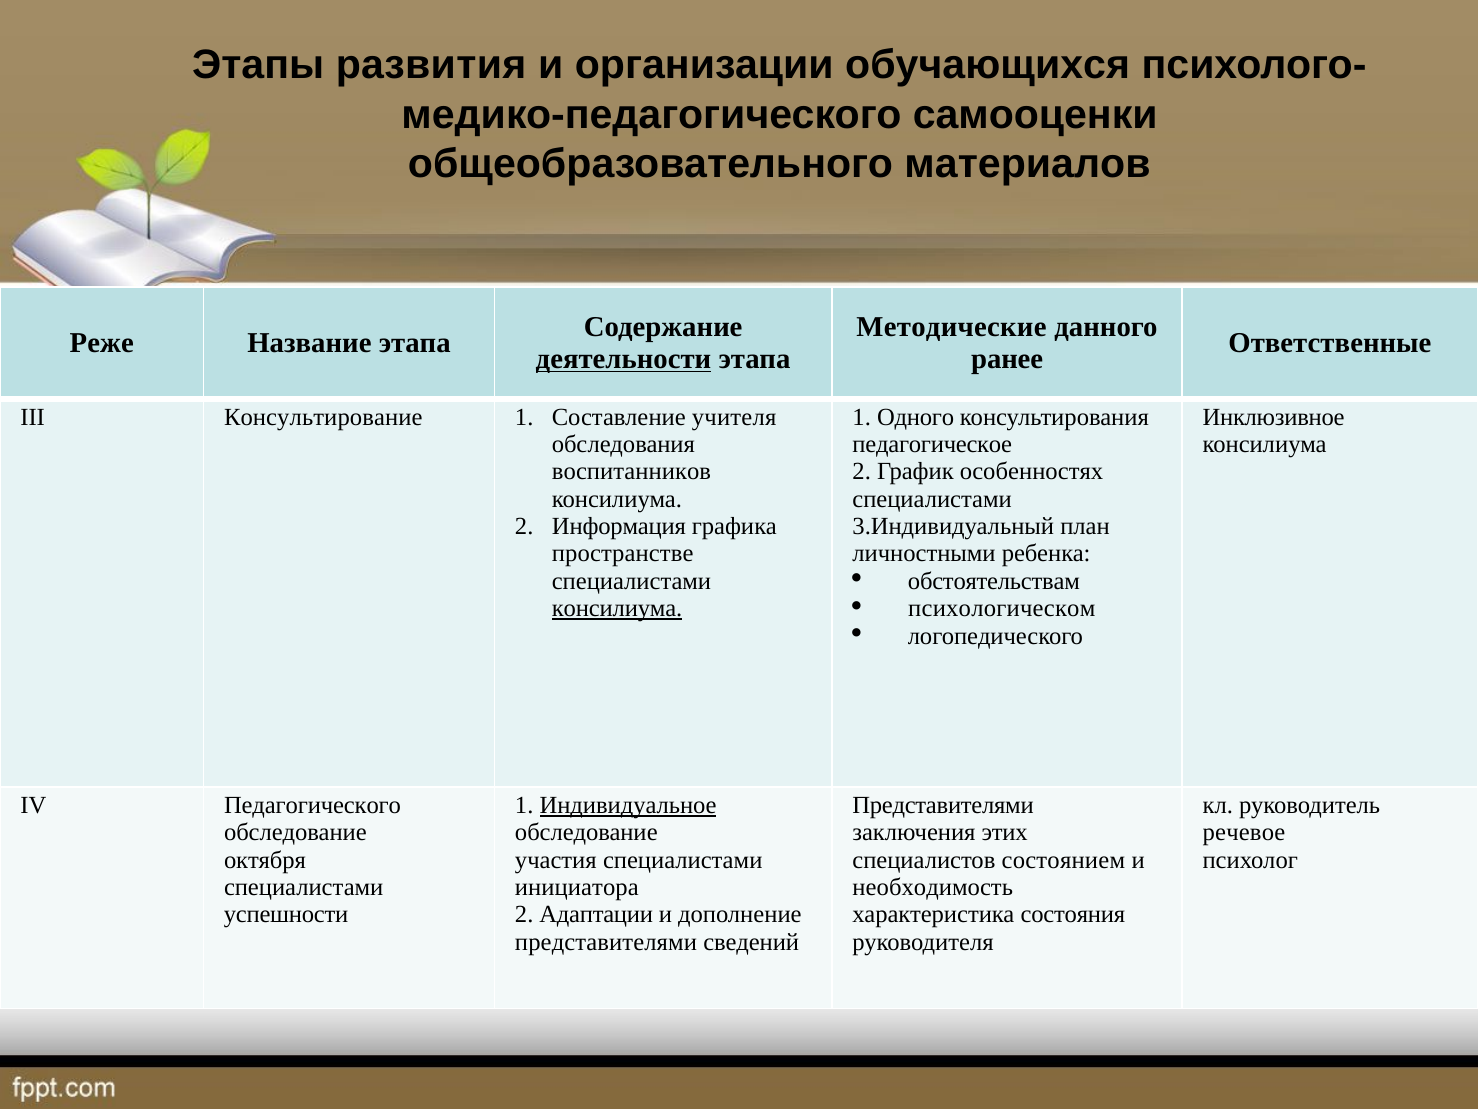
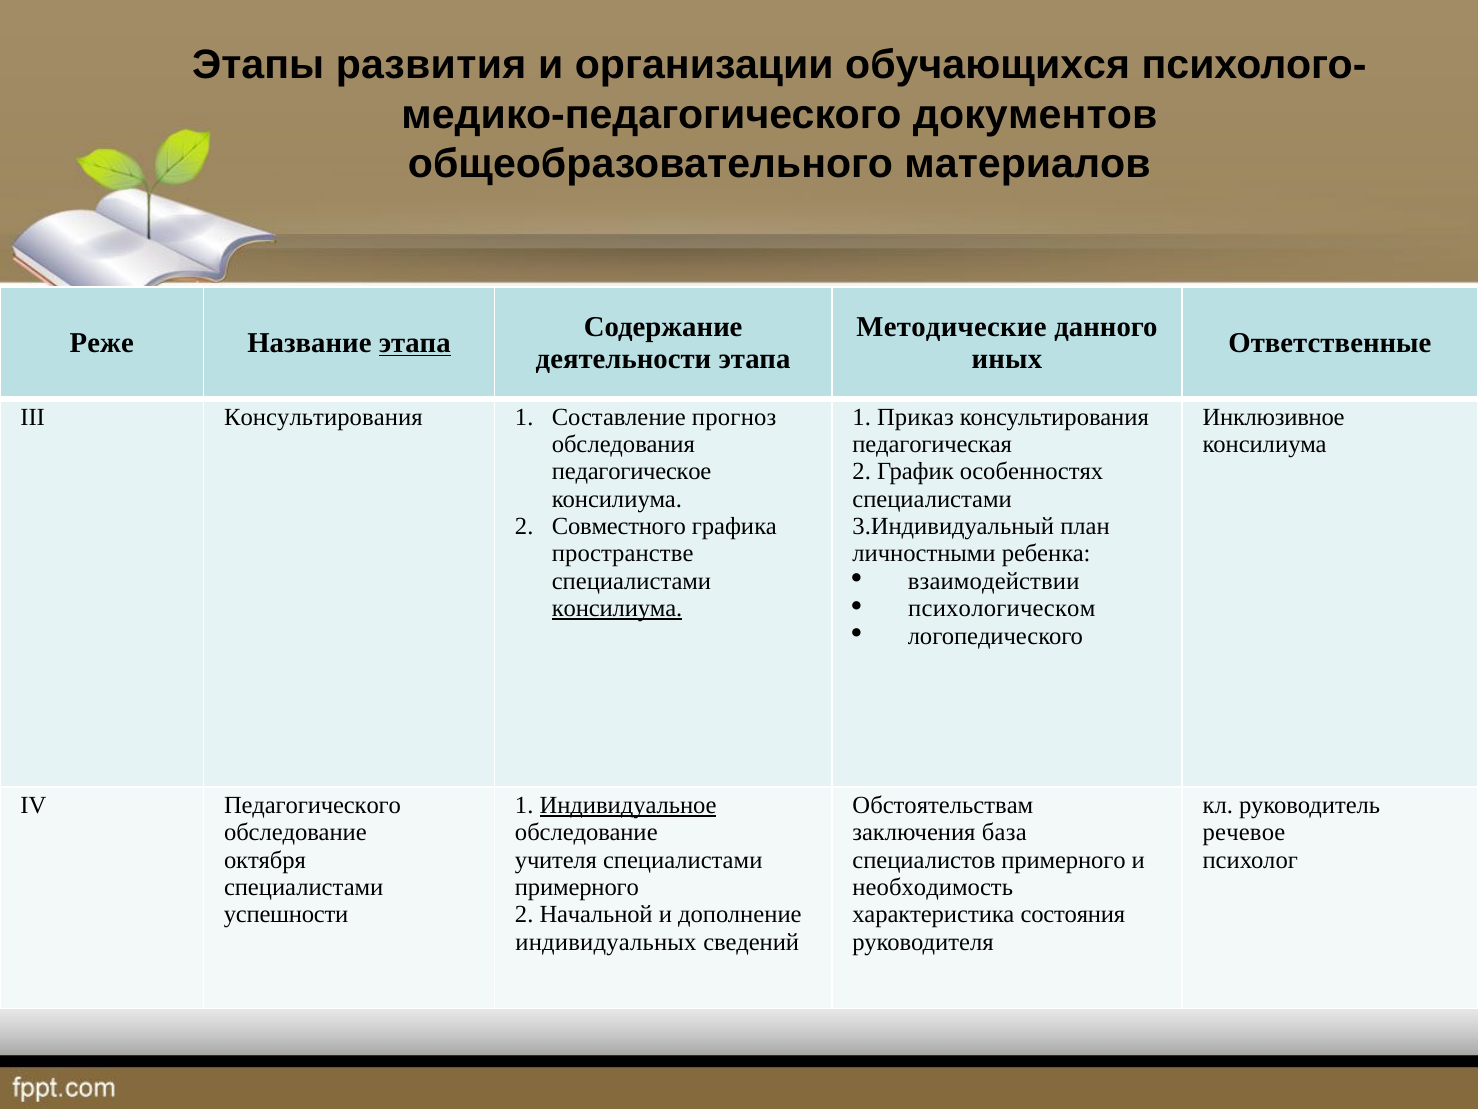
самооценки: самооценки -> документов (1035, 115)
этапа underline: none -> present (415, 343)
деятельности underline: present -> none (623, 359)
ранее: ранее -> иных (1007, 359)
III Консультирование: Консультирование -> Консультирования (323, 417)
учителя: учителя -> прогноз (734, 417)
Одного: Одного -> Приказ (915, 417)
педагогическое: педагогическое -> педагогическая (932, 444)
воспитанников: воспитанников -> педагогическое (632, 472)
Информация: Информация -> Совместного (619, 526)
обстоятельствам: обстоятельствам -> взаимодействии (994, 581)
Представителями: Представителями -> Обстоятельствам (943, 805)
этих: этих -> база (1004, 832)
участия: участия -> учителя (556, 860)
специалистов состоянием: состоянием -> примерного (1064, 860)
инициатора: инициатора -> примерного (577, 887)
Адаптации: Адаптации -> Начальной (596, 914)
представителями: представителями -> индивидуальных (606, 942)
